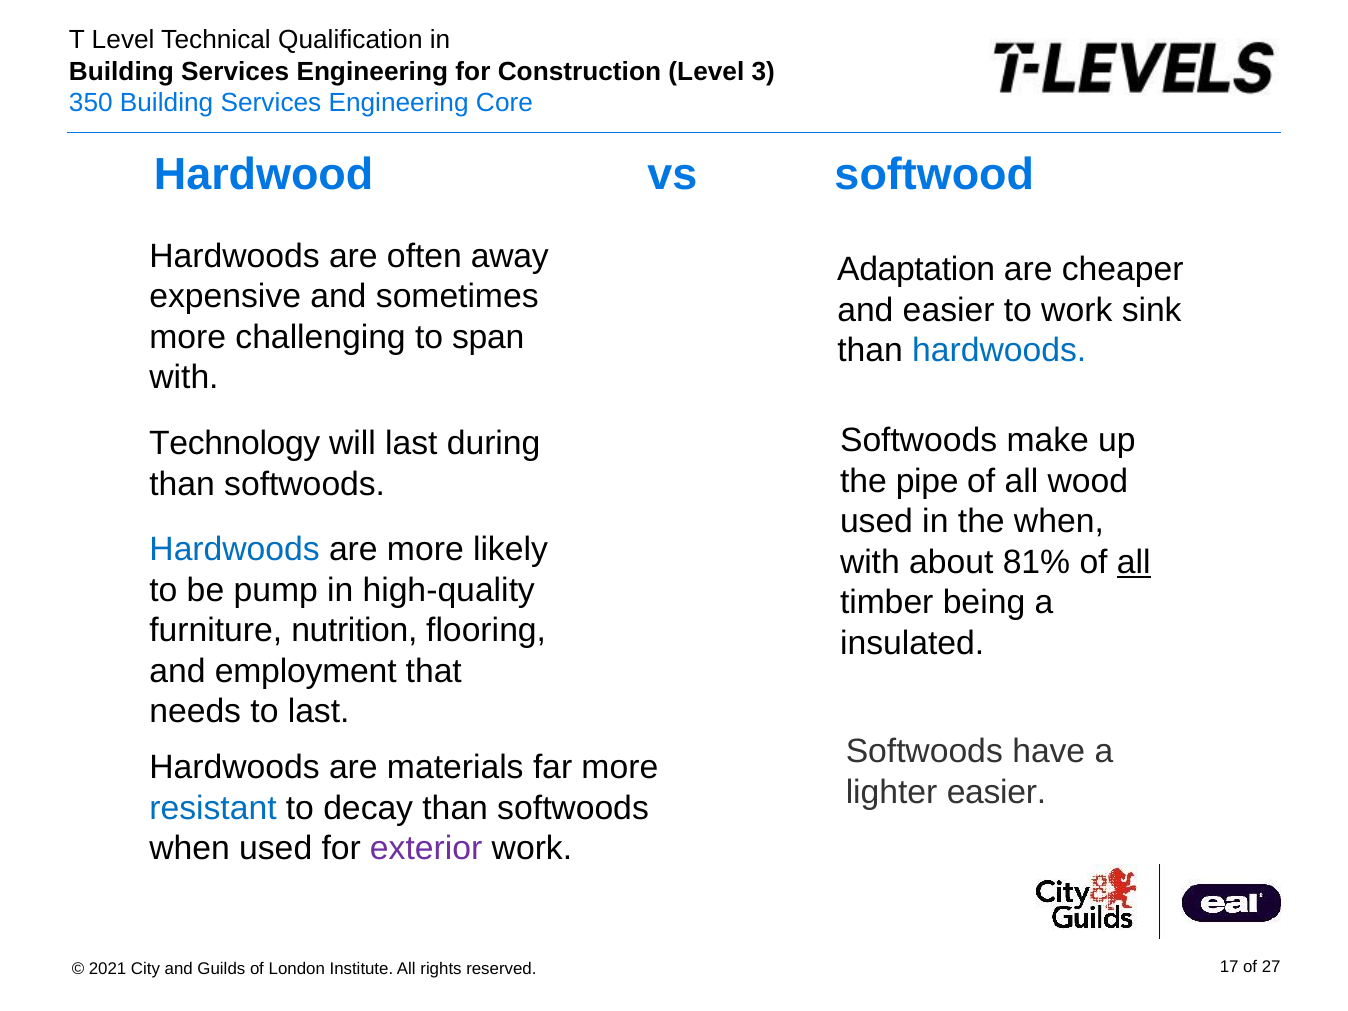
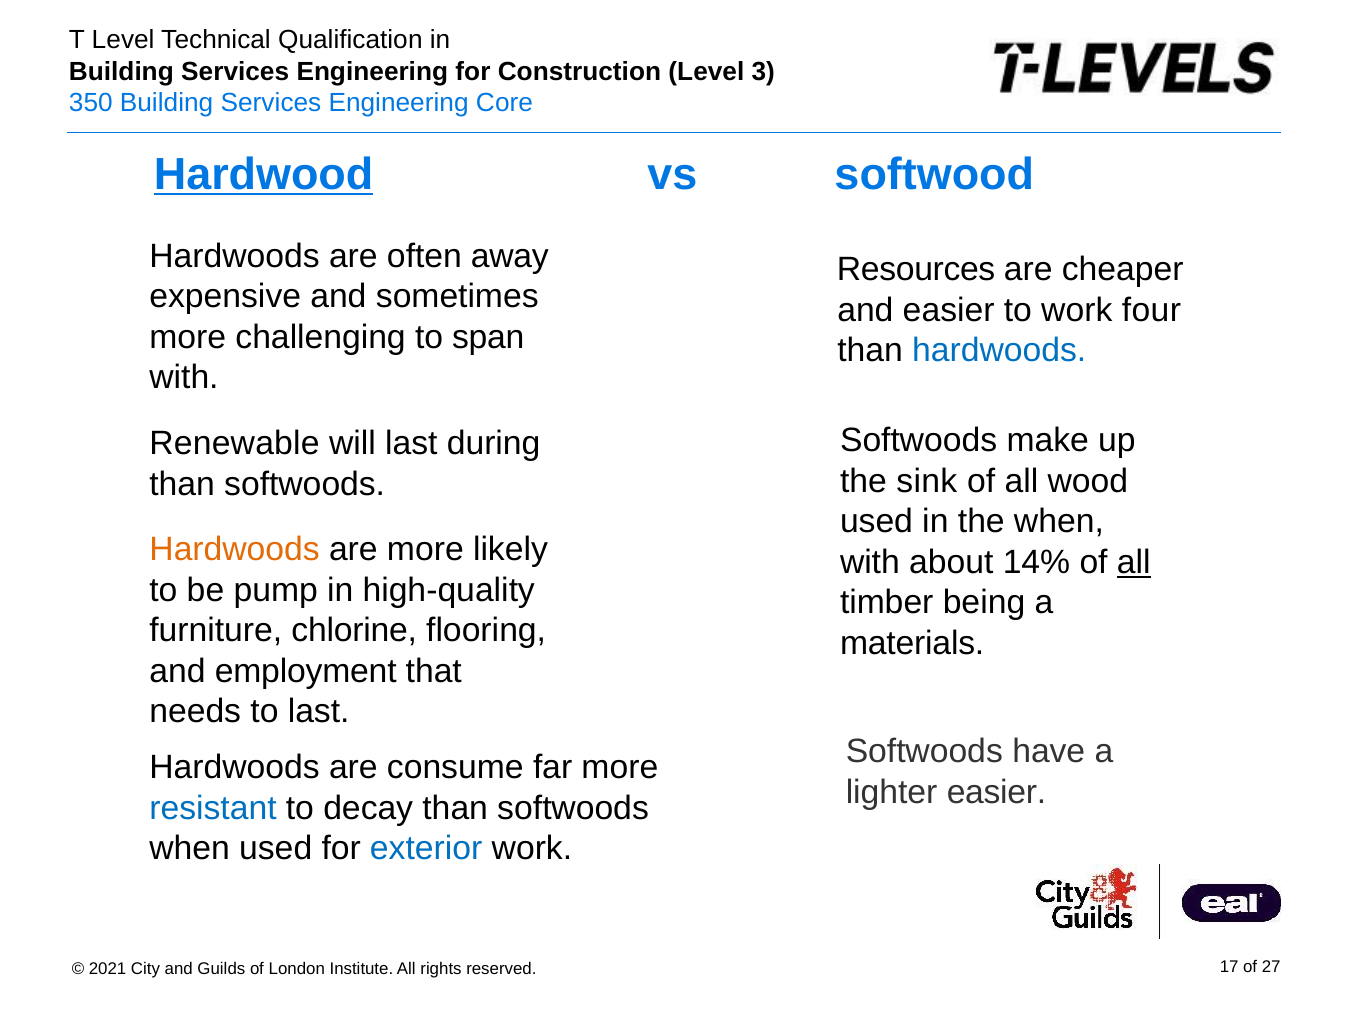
Hardwood underline: none -> present (264, 175)
Adaptation: Adaptation -> Resources (916, 270)
sink: sink -> four (1151, 310)
Technology: Technology -> Renewable (234, 444)
pipe: pipe -> sink (927, 481)
Hardwoods colour: blue -> orange (235, 550)
81%: 81% -> 14% (1036, 562)
nutrition: nutrition -> chlorine (354, 631)
insulated: insulated -> materials (912, 643)
materials: materials -> consume (455, 767)
exterior colour: purple -> blue (426, 848)
